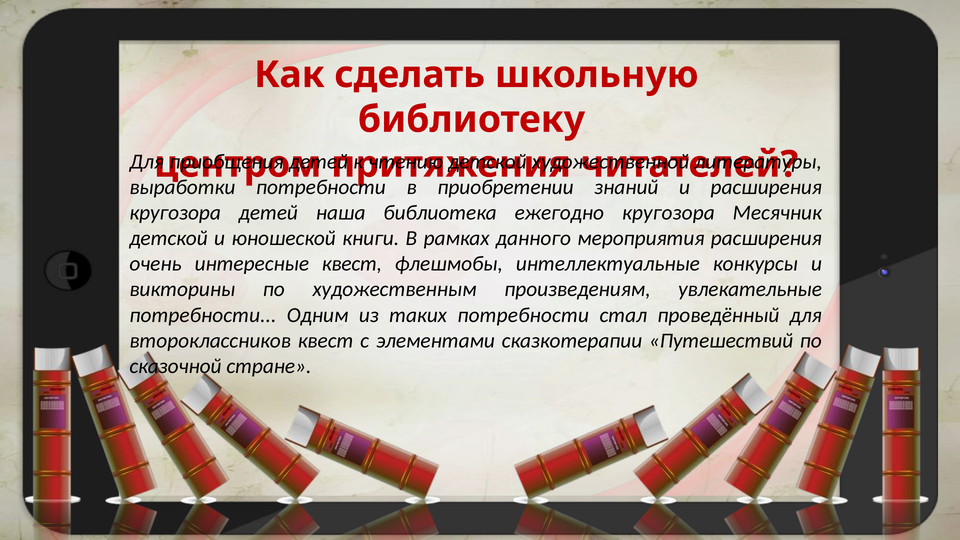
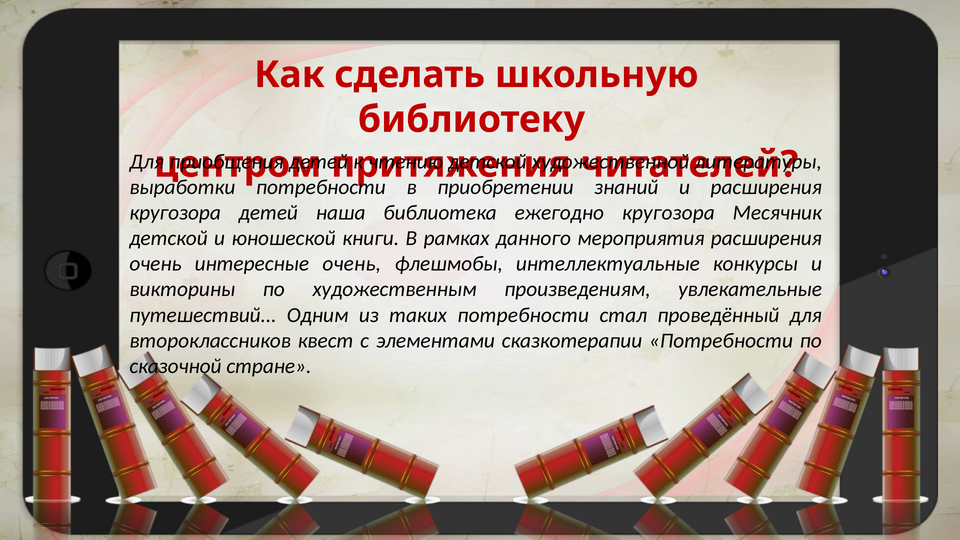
интересные квест: квест -> очень (352, 264)
потребности: потребности -> путешествий (203, 315)
сказкотерапии Путешествий: Путешествий -> Потребности (721, 341)
